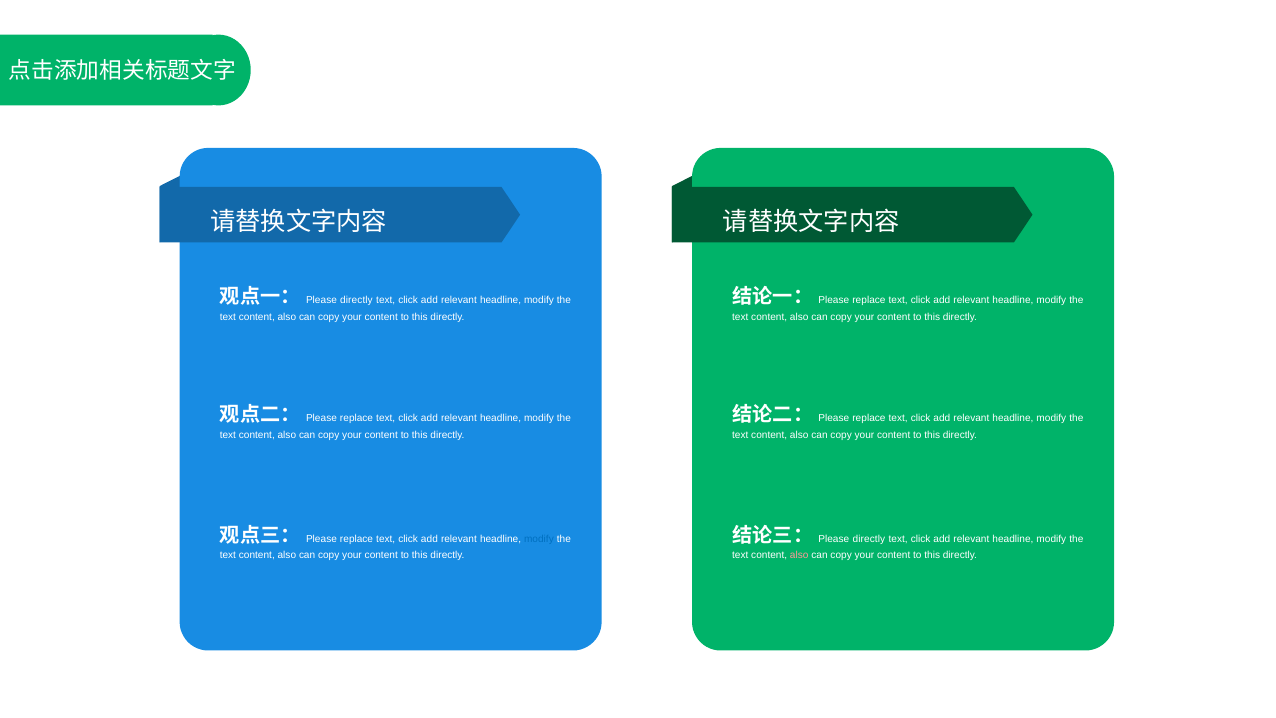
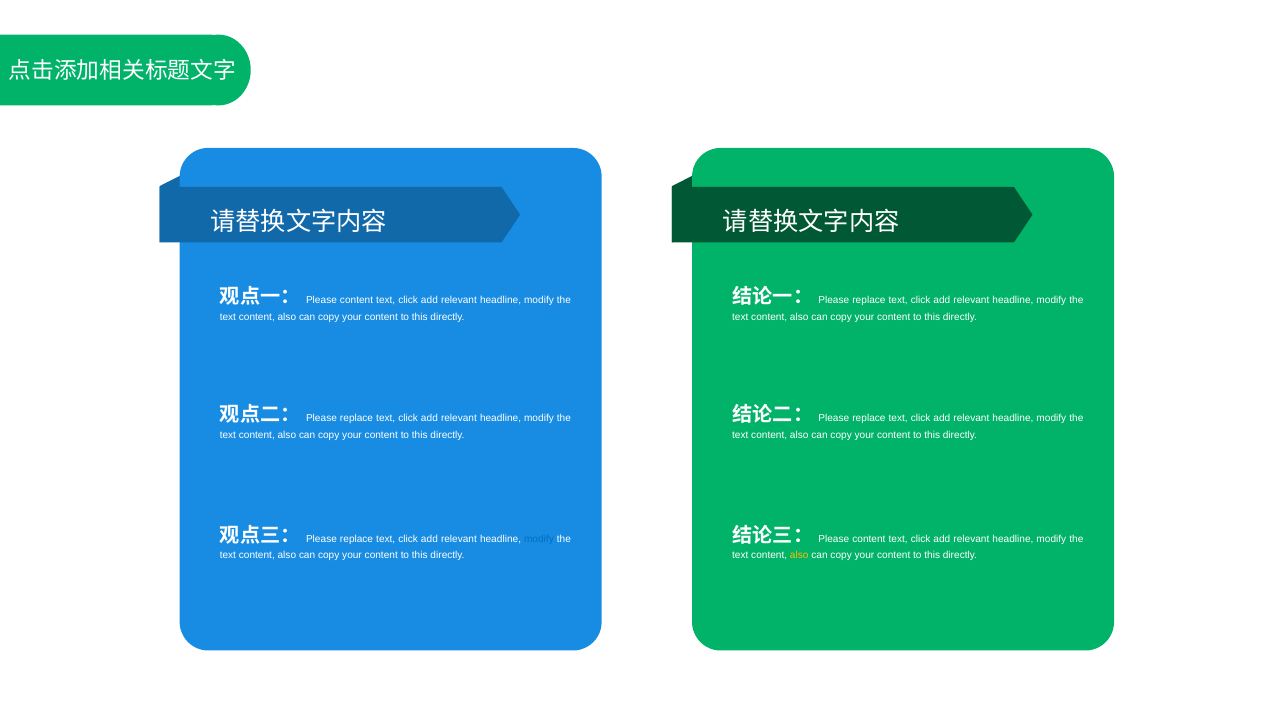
directly: directly -> content (357, 300)
directly: directly -> content (869, 539)
also colour: pink -> yellow (799, 555)
